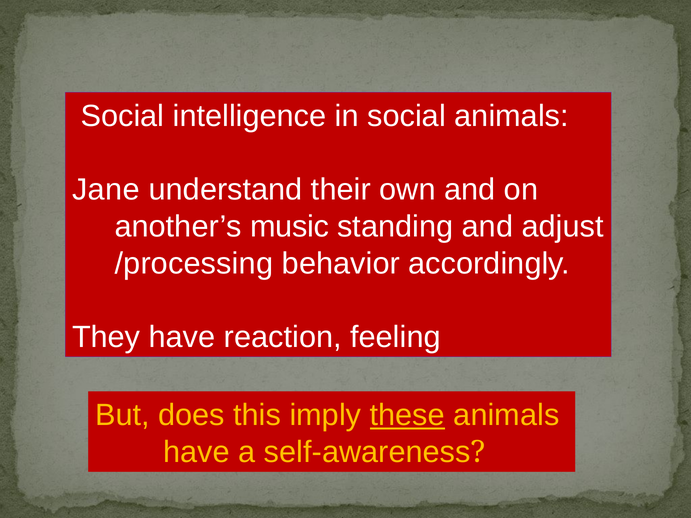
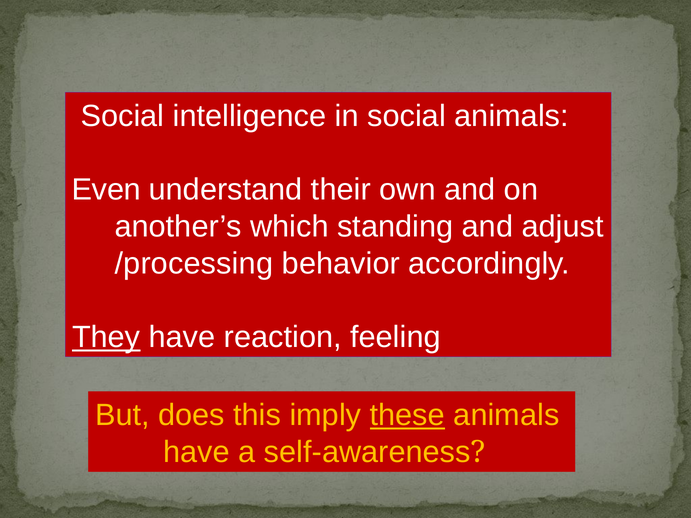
Jane: Jane -> Even (106, 190)
music: music -> which (289, 227)
They underline: none -> present (106, 337)
